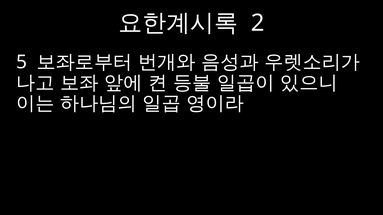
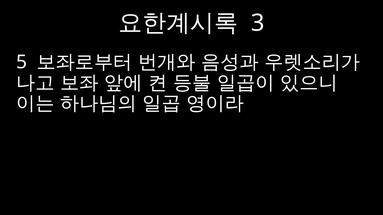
2: 2 -> 3 (258, 23)
